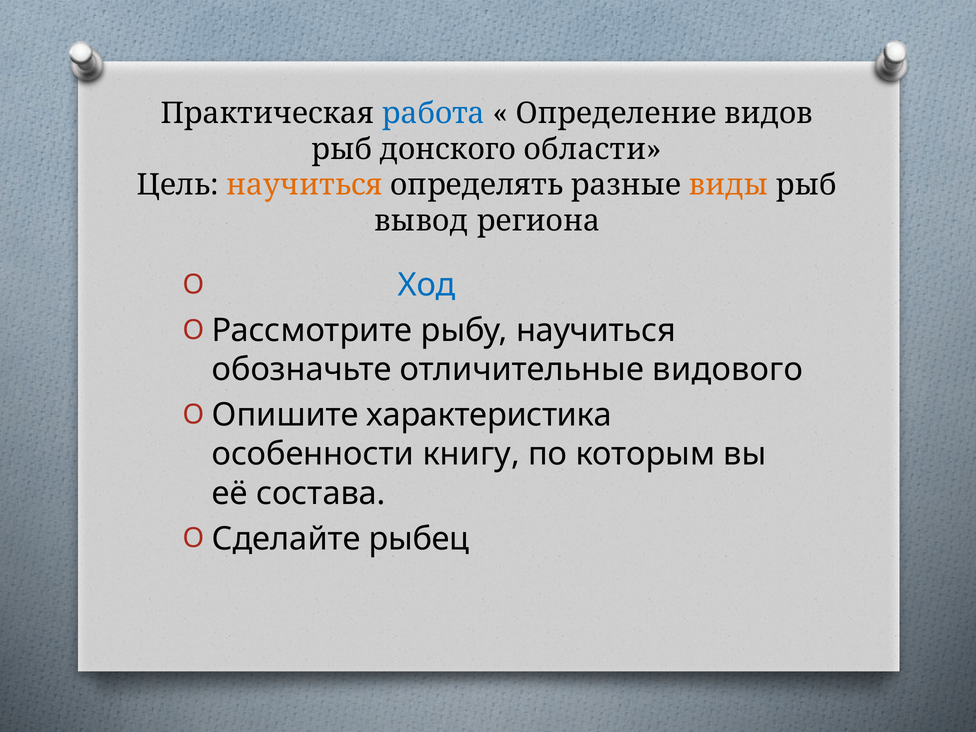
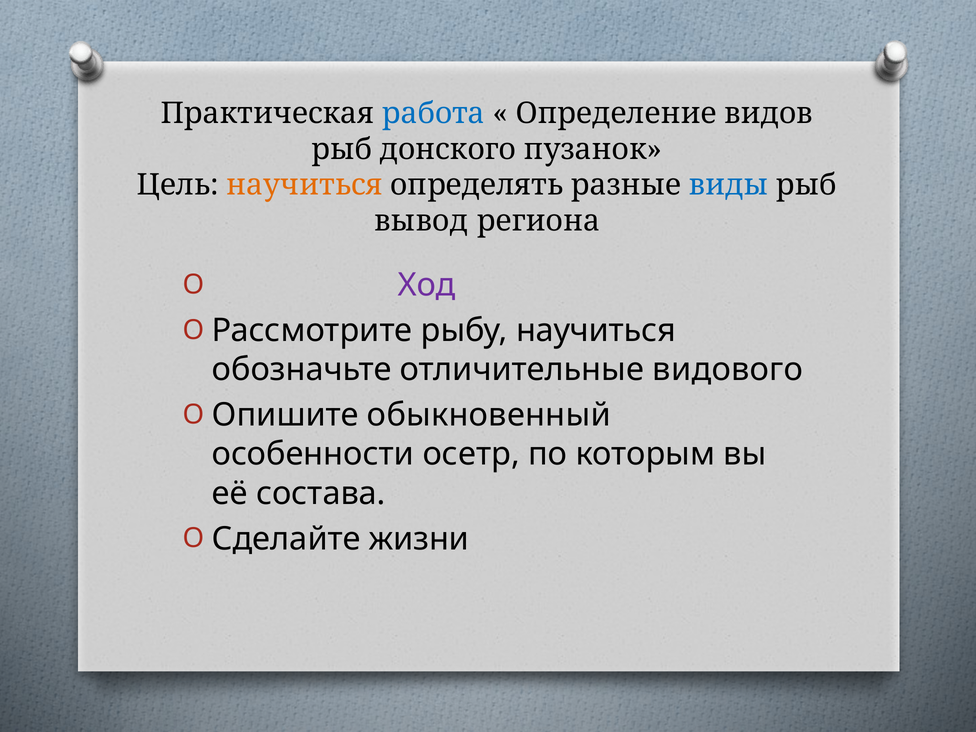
области: области -> пузанок (593, 149)
виды colour: orange -> blue (728, 185)
Ход colour: blue -> purple (427, 285)
характеристика: характеристика -> обыкновенный (489, 415)
книгу: книгу -> осетр (471, 454)
рыбец: рыбец -> жизни (419, 539)
